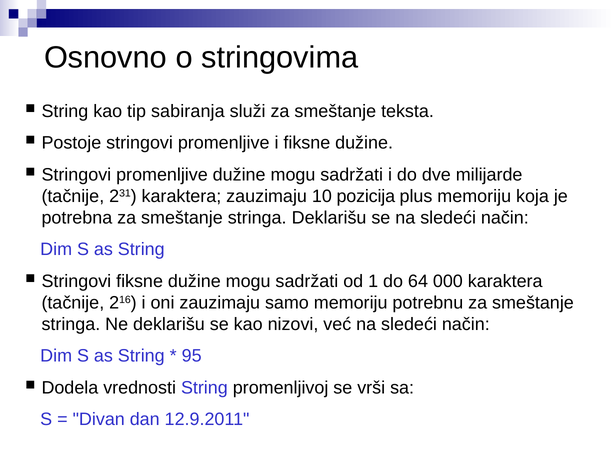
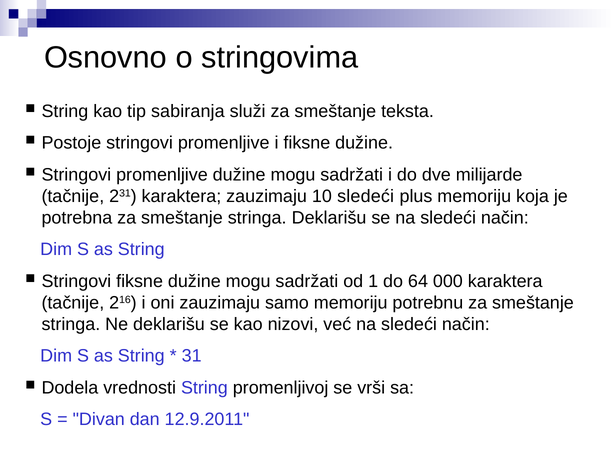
10 pozicija: pozicija -> sledeći (366, 196)
95: 95 -> 31 (192, 356)
